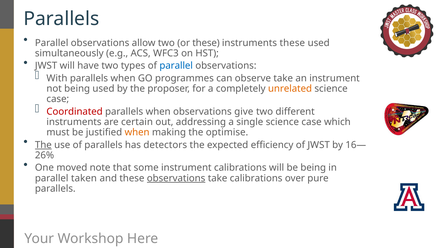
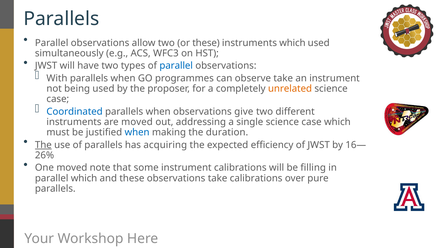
instruments these: these -> which (292, 43)
Coordinated colour: red -> blue (75, 112)
are certain: certain -> moved (137, 122)
when colour: orange -> blue (137, 132)
optimise: optimise -> duration (227, 132)
detectors: detectors -> acquiring (165, 145)
be being: being -> filling (313, 168)
parallel taken: taken -> which (84, 178)
observations underline: present -> none (176, 178)
